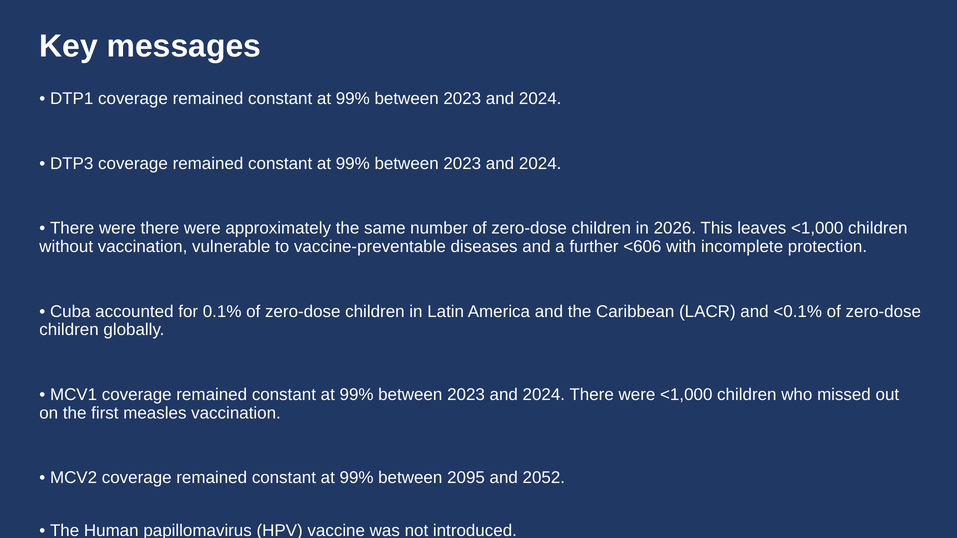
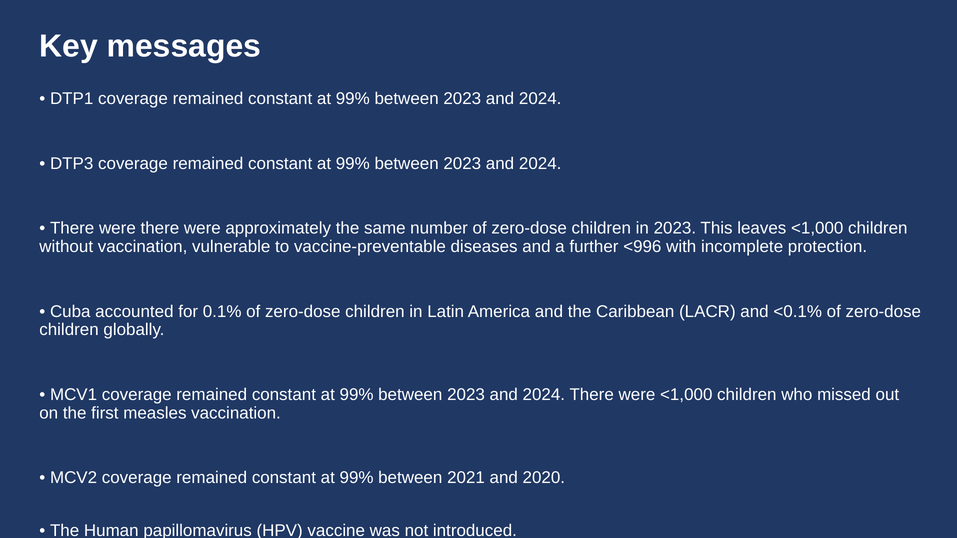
in 2026: 2026 -> 2023 (675, 228)
<606: <606 -> <996 (642, 247)
2095: 2095 -> 2021 (466, 478)
2052: 2052 -> 2020 (544, 478)
